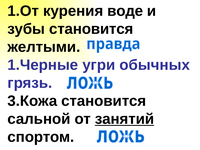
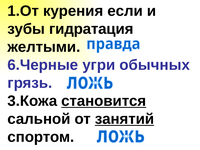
воде: воде -> если (125, 11)
зубы становится: становится -> гидратация (91, 29)
1.Черные: 1.Черные -> 6.Черные (43, 65)
становится underline: none -> present (104, 101)
